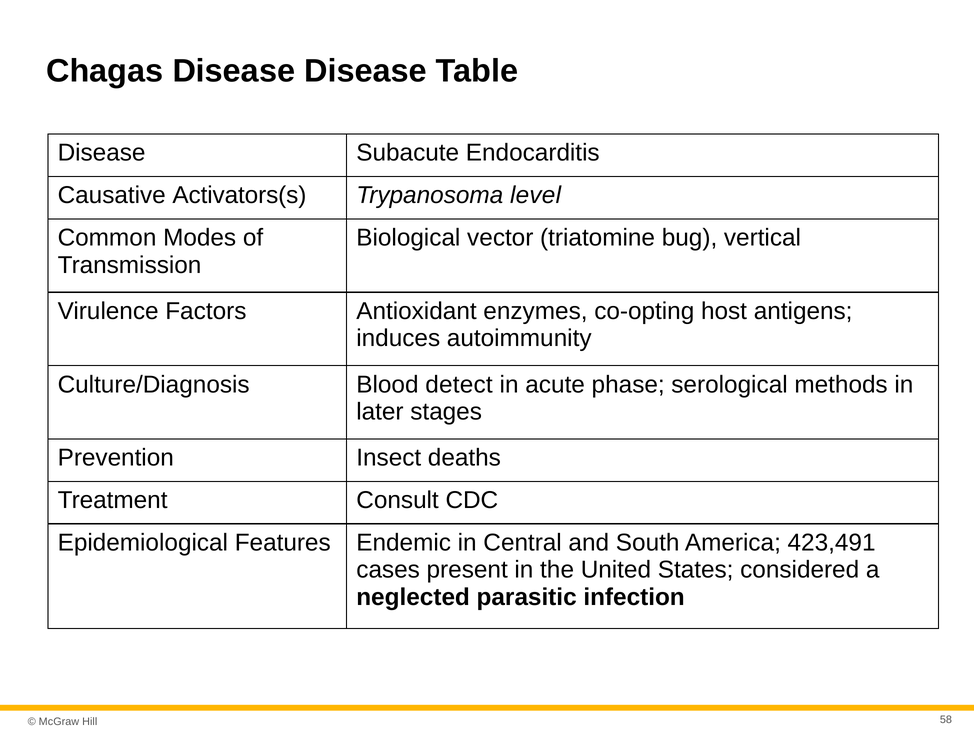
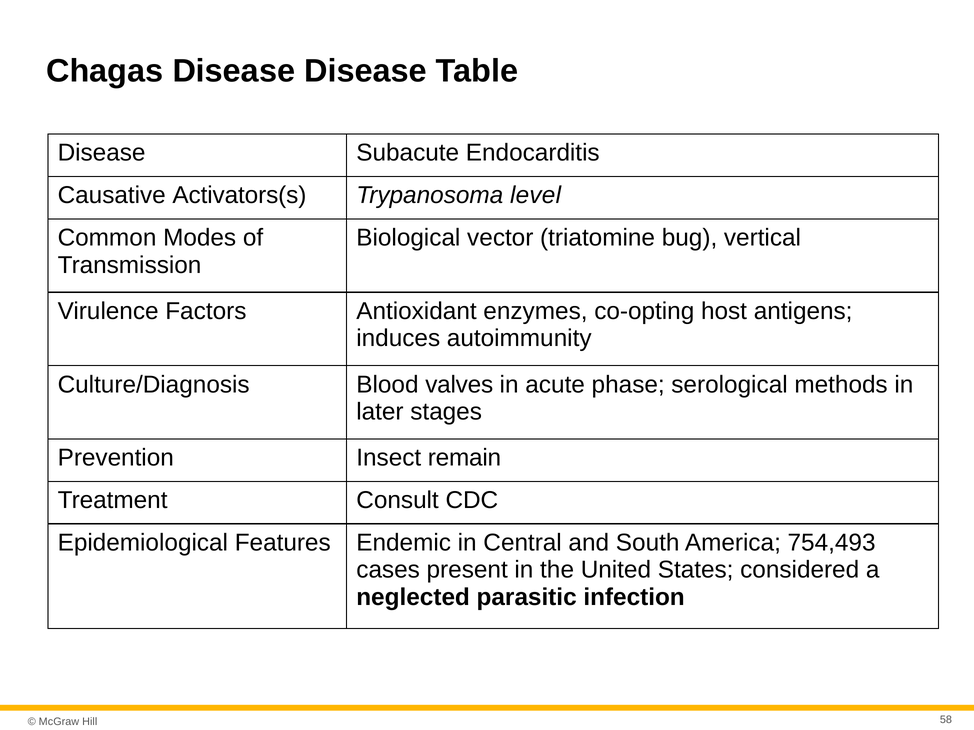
detect: detect -> valves (459, 385)
deaths: deaths -> remain (464, 458)
423,491: 423,491 -> 754,493 (832, 543)
